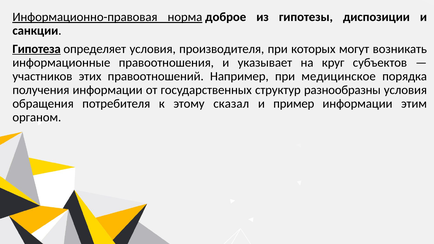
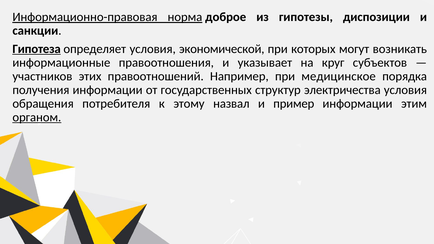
производителя: производителя -> экономической (222, 49)
разнообразны: разнообразны -> электричества (342, 90)
сказал: сказал -> назвал (231, 104)
органом underline: none -> present (37, 117)
